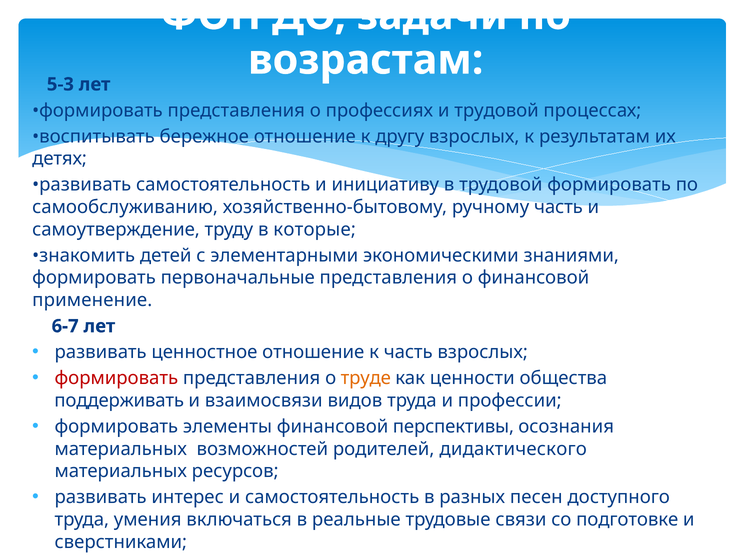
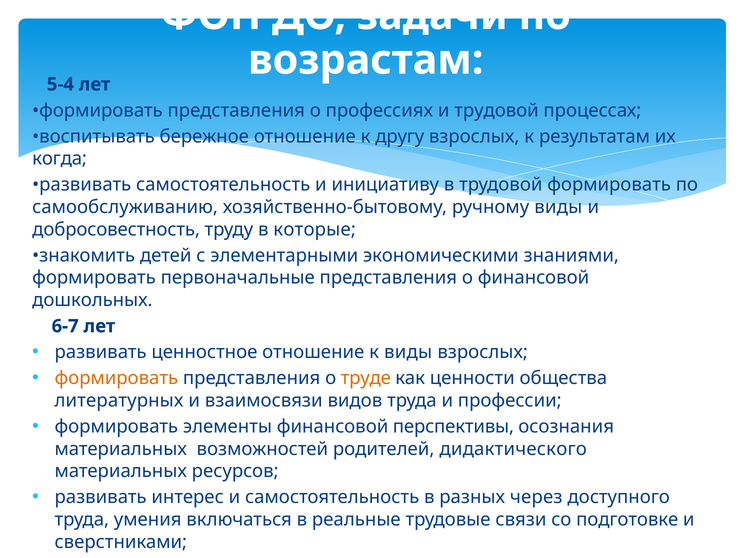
5-3: 5-3 -> 5-4 (60, 84)
детях: детях -> когда (60, 159)
ручному часть: часть -> виды (558, 207)
самоутверждение: самоутверждение -> добросовестность (116, 229)
применение: применение -> дошкольных (92, 300)
к часть: часть -> виды (408, 352)
формировать colour: red -> orange (116, 378)
поддерживать: поддерживать -> литературных (119, 401)
песен: песен -> через (536, 497)
